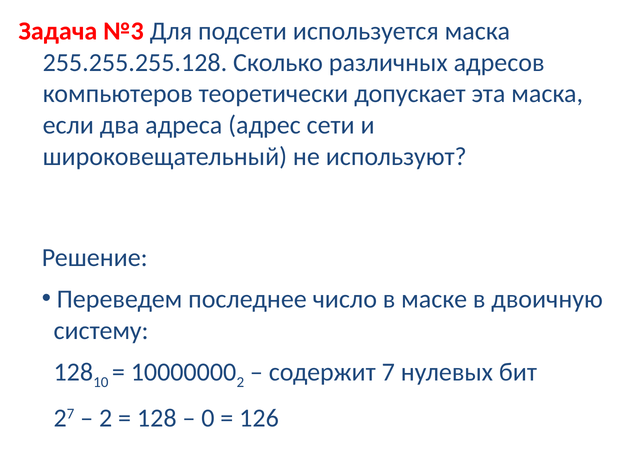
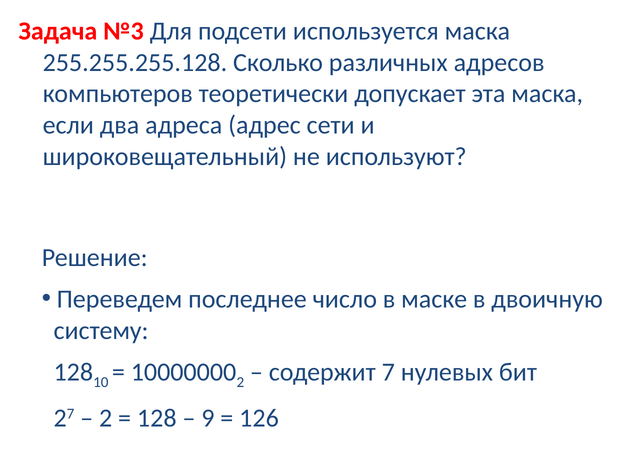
0: 0 -> 9 (208, 419)
